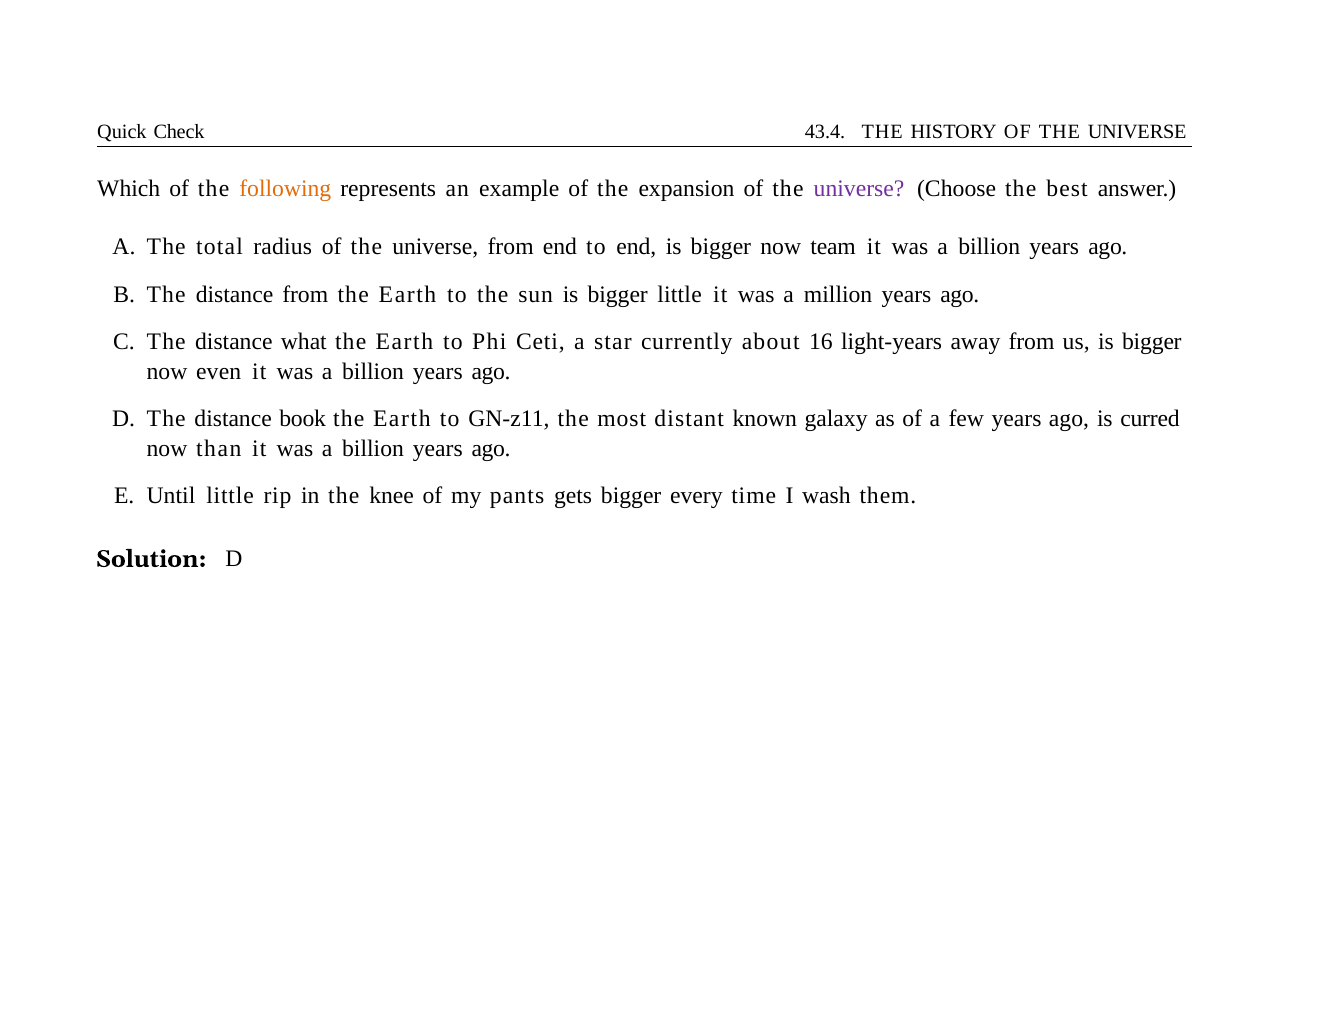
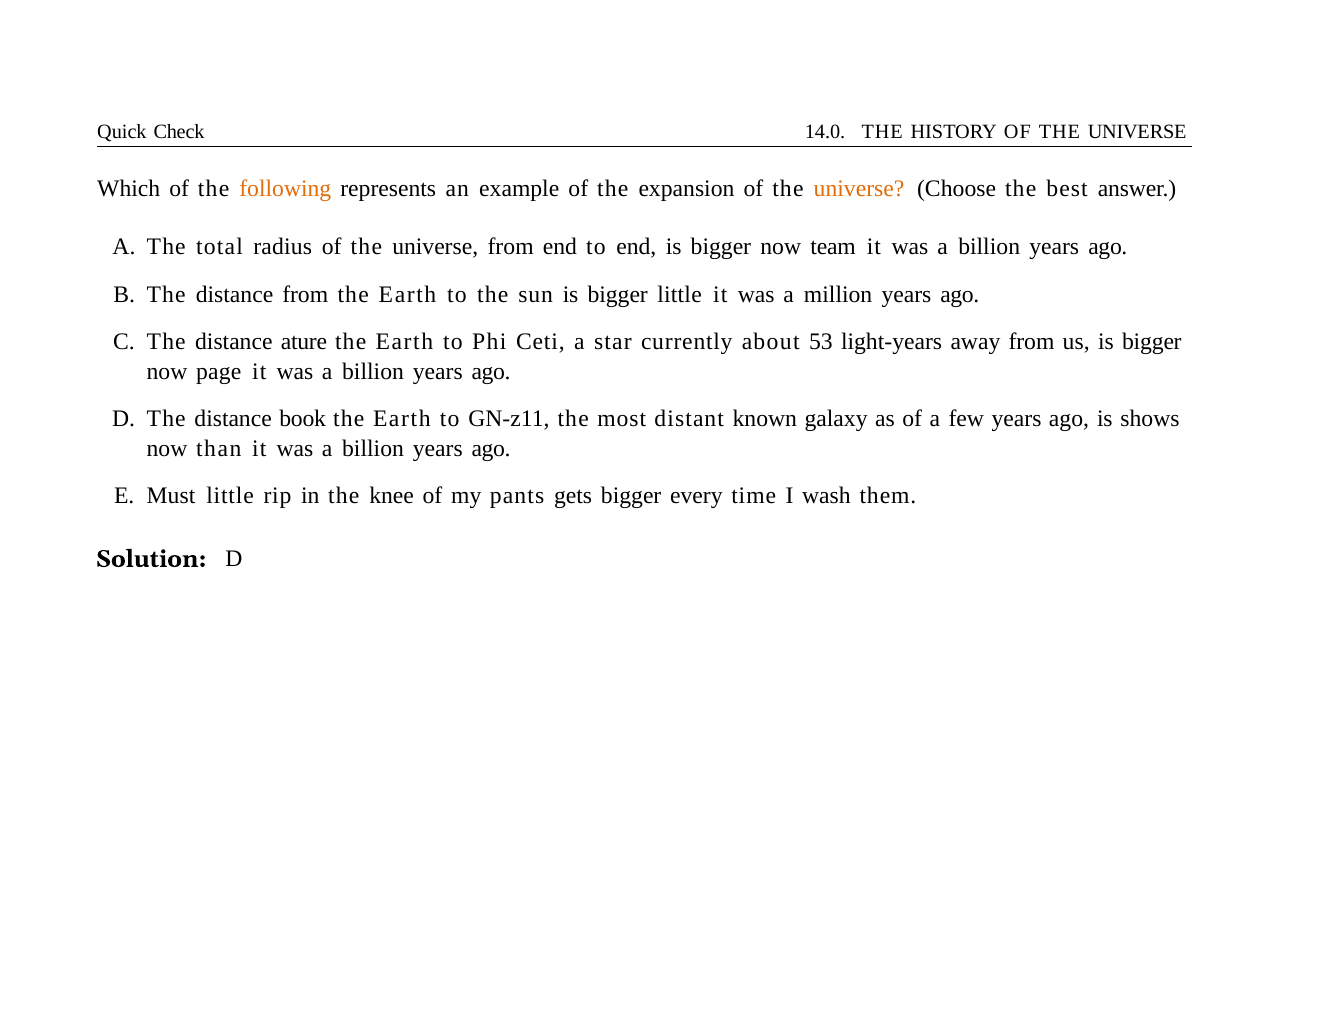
43.4: 43.4 -> 14.0 (825, 132)
universe colour: purple -> orange (859, 189)
what: what -> ature (304, 341)
16: 16 -> 53 (821, 341)
even: even -> page (219, 371)
curred: curred -> shows (1150, 418)
Until: Until -> Must (171, 495)
